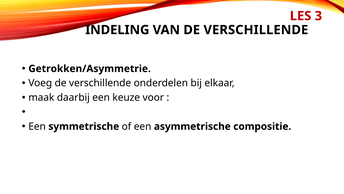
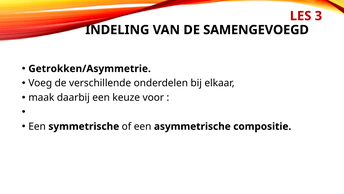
VAN DE VERSCHILLENDE: VERSCHILLENDE -> SAMENGEVOEGD (256, 30)
